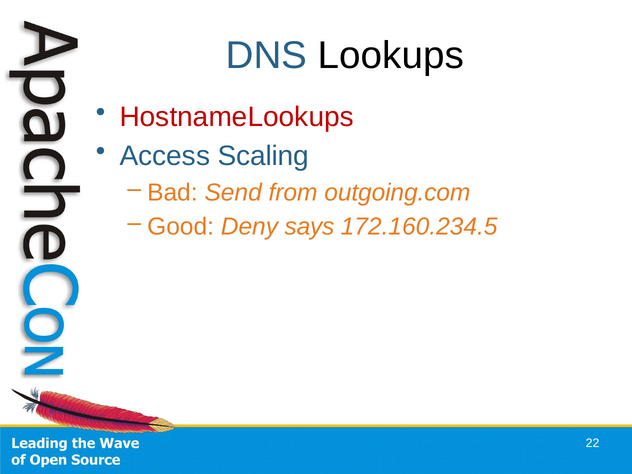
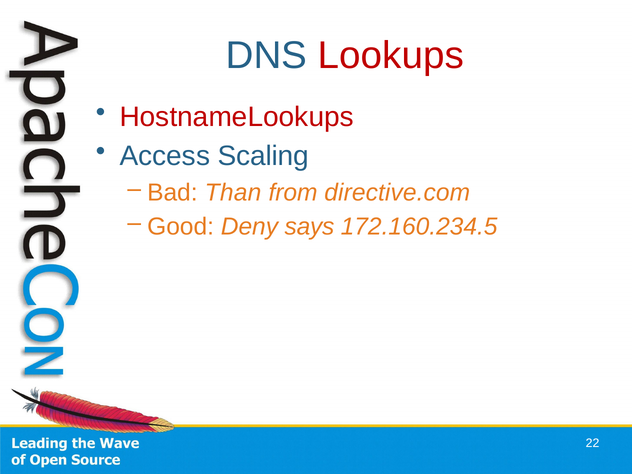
Lookups colour: black -> red (391, 55)
Send: Send -> Than (233, 192)
outgoing.com: outgoing.com -> directive.com (397, 192)
